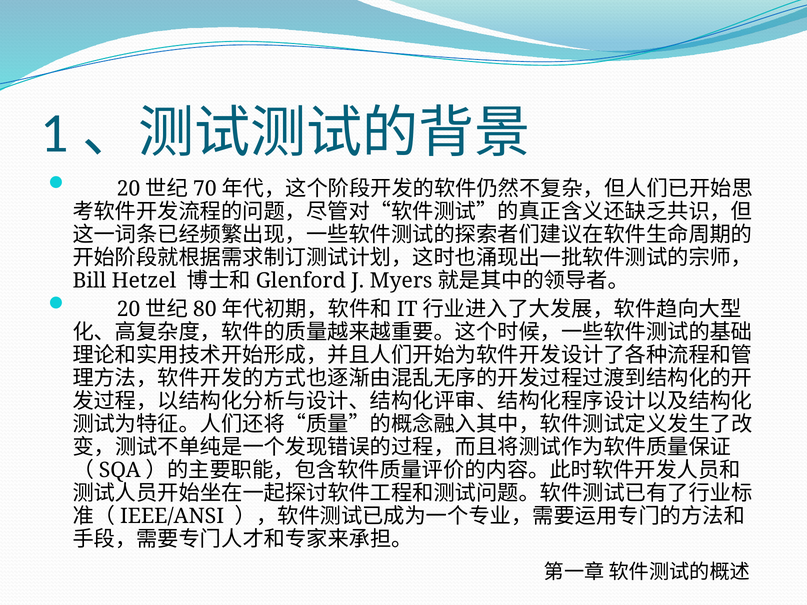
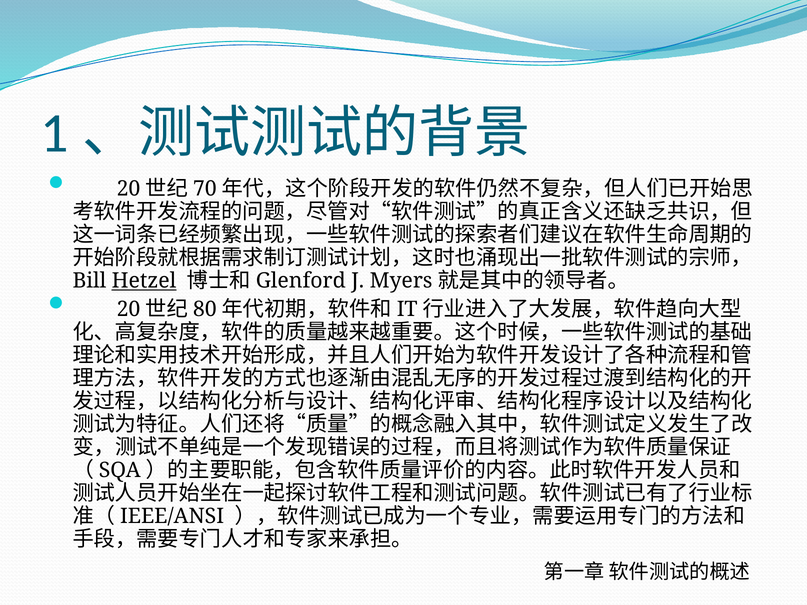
Hetzel underline: none -> present (144, 281)
